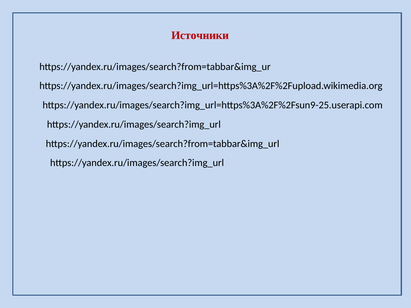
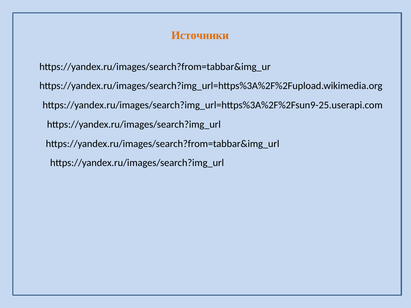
Источники colour: red -> orange (200, 35)
